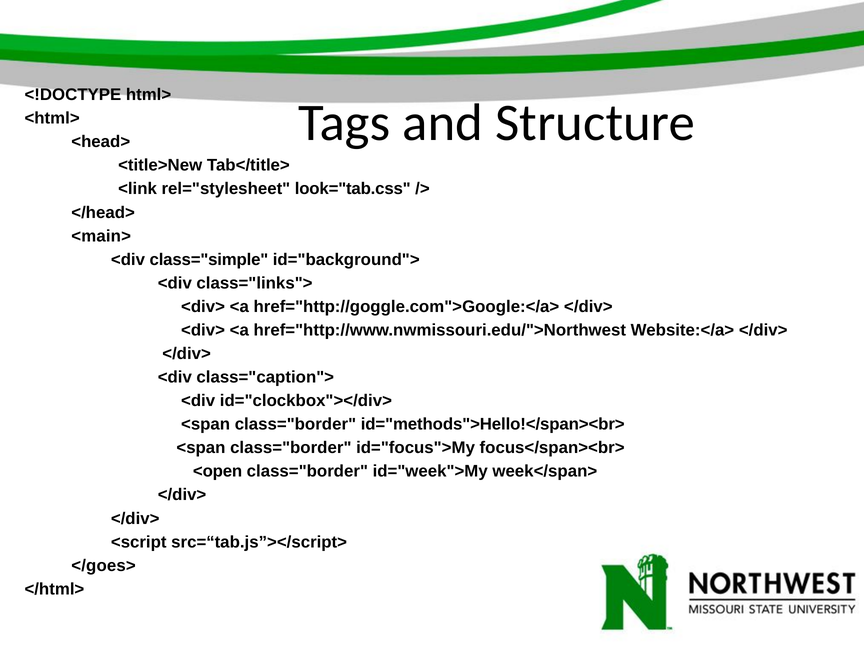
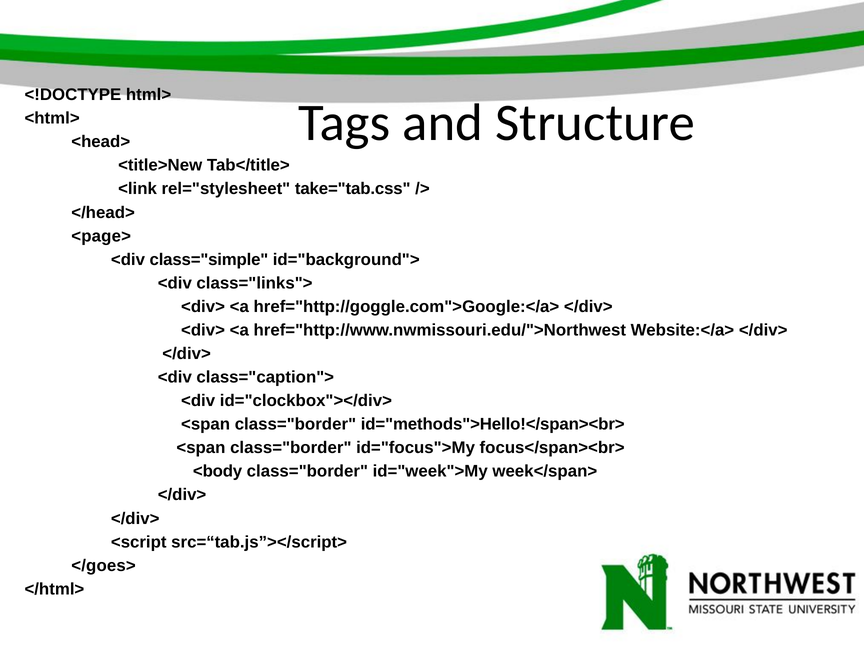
look="tab.css: look="tab.css -> take="tab.css (353, 189)
<main>: <main> -> <page> (101, 236)
<open: <open -> <body (218, 471)
